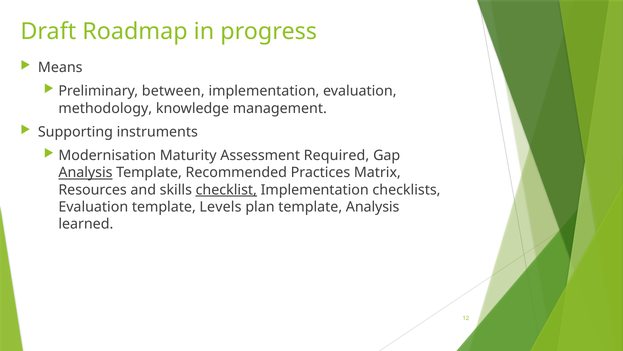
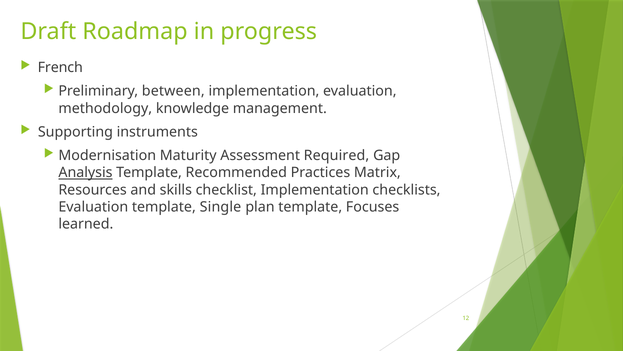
Means: Means -> French (60, 67)
checklist underline: present -> none (226, 190)
Levels: Levels -> Single (220, 207)
template Analysis: Analysis -> Focuses (373, 207)
